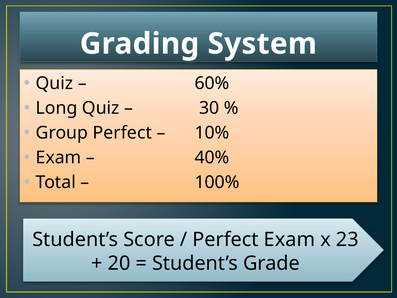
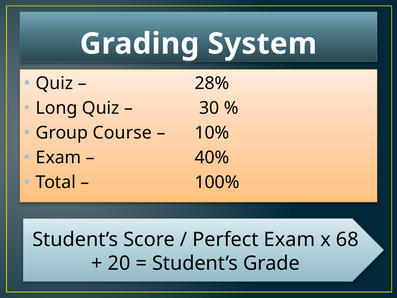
60%: 60% -> 28% (212, 83)
Group Perfect: Perfect -> Course (122, 133)
23: 23 -> 68 (347, 239)
